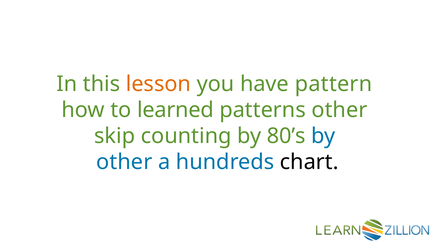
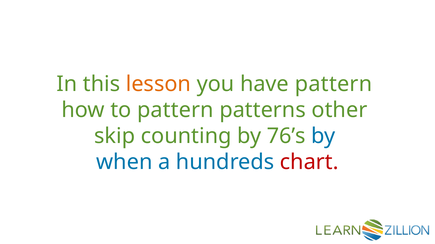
to learned: learned -> pattern (175, 110)
80’s: 80’s -> 76’s (286, 136)
other: other -> when (124, 162)
chart colour: black -> red (309, 162)
